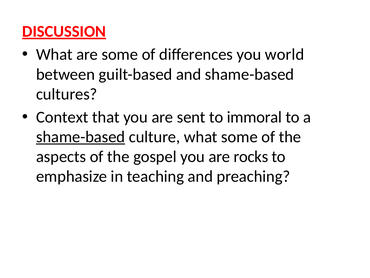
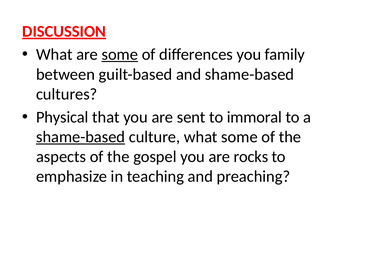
some underline: none -> present (120, 54)
world: world -> family (285, 54)
Context: Context -> Physical (62, 117)
